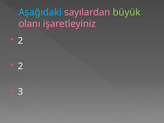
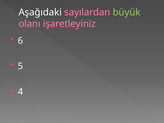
Aşağıdaki colour: light blue -> white (40, 12)
2: 2 -> 6 (20, 41)
2: 2 -> 5 (20, 66)
3: 3 -> 4 (20, 92)
